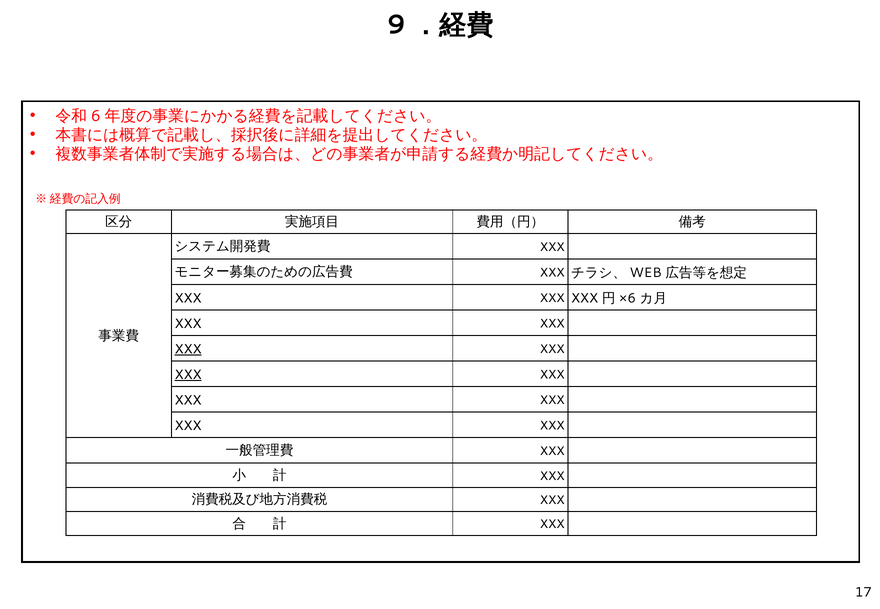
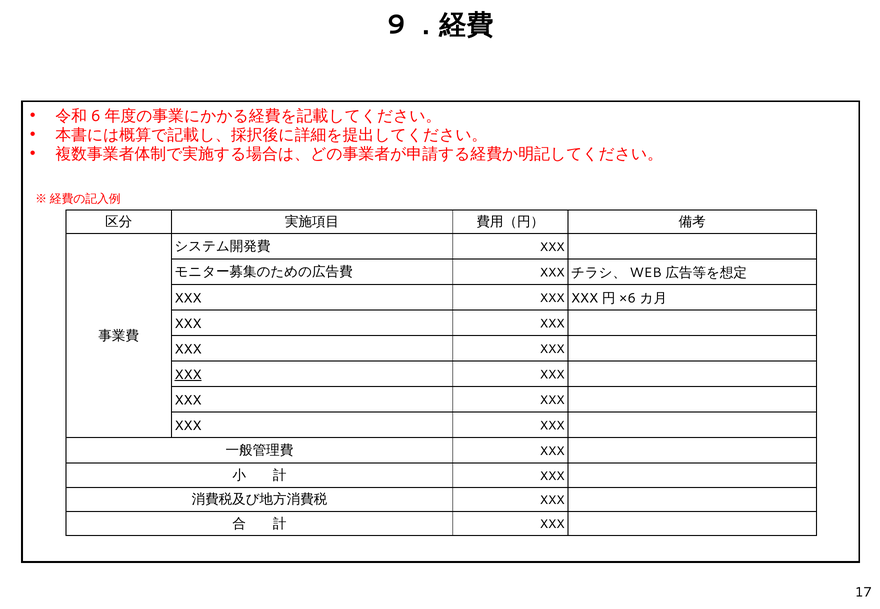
XXX underline: present -> none (188, 349)
